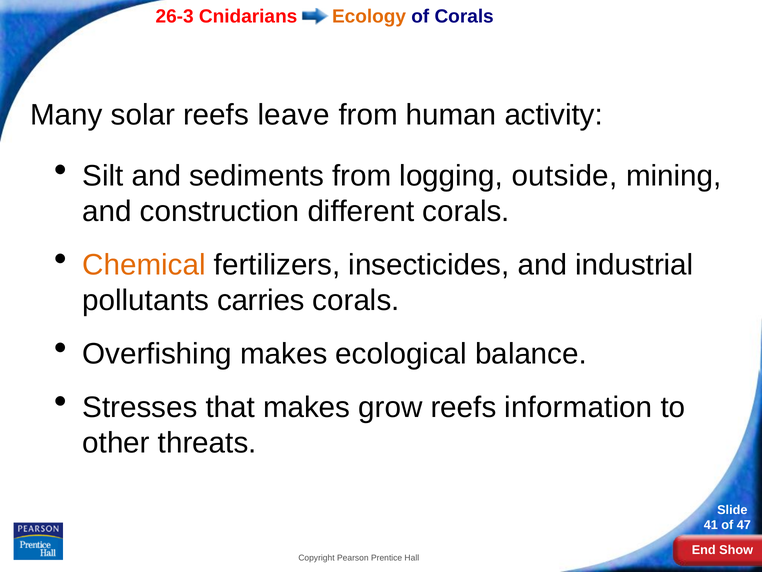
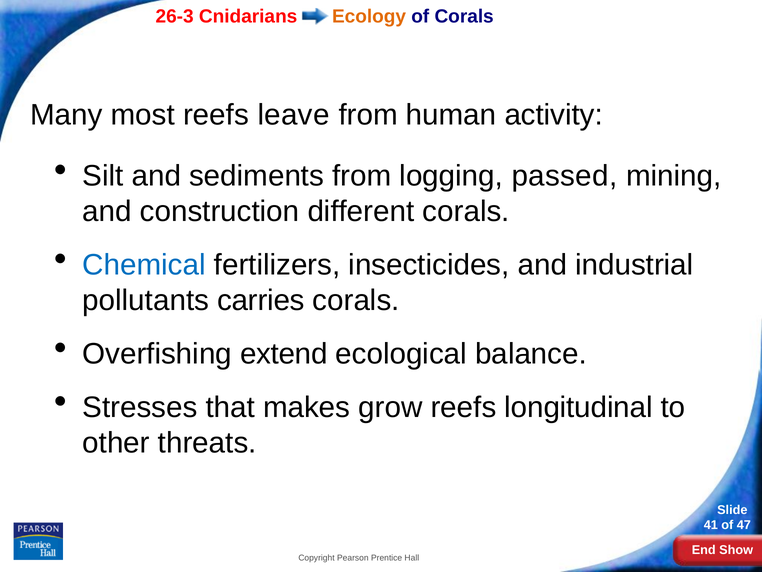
solar: solar -> most (143, 115)
outside: outside -> passed (564, 176)
Chemical colour: orange -> blue (144, 265)
Overfishing makes: makes -> extend (284, 354)
information: information -> longitudinal (579, 407)
